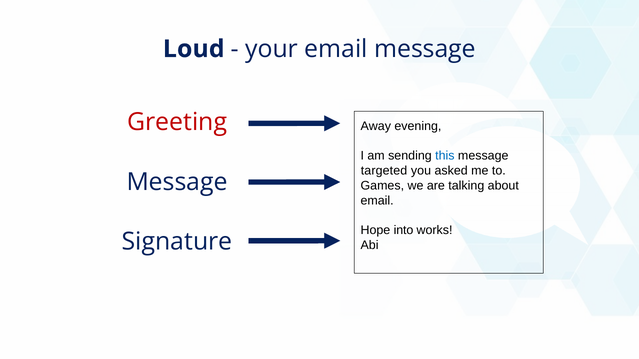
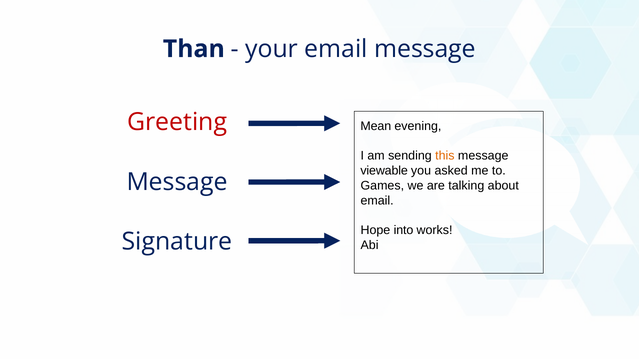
Loud: Loud -> Than (194, 49)
Away: Away -> Mean (376, 126)
this colour: blue -> orange (445, 156)
targeted: targeted -> viewable (384, 171)
